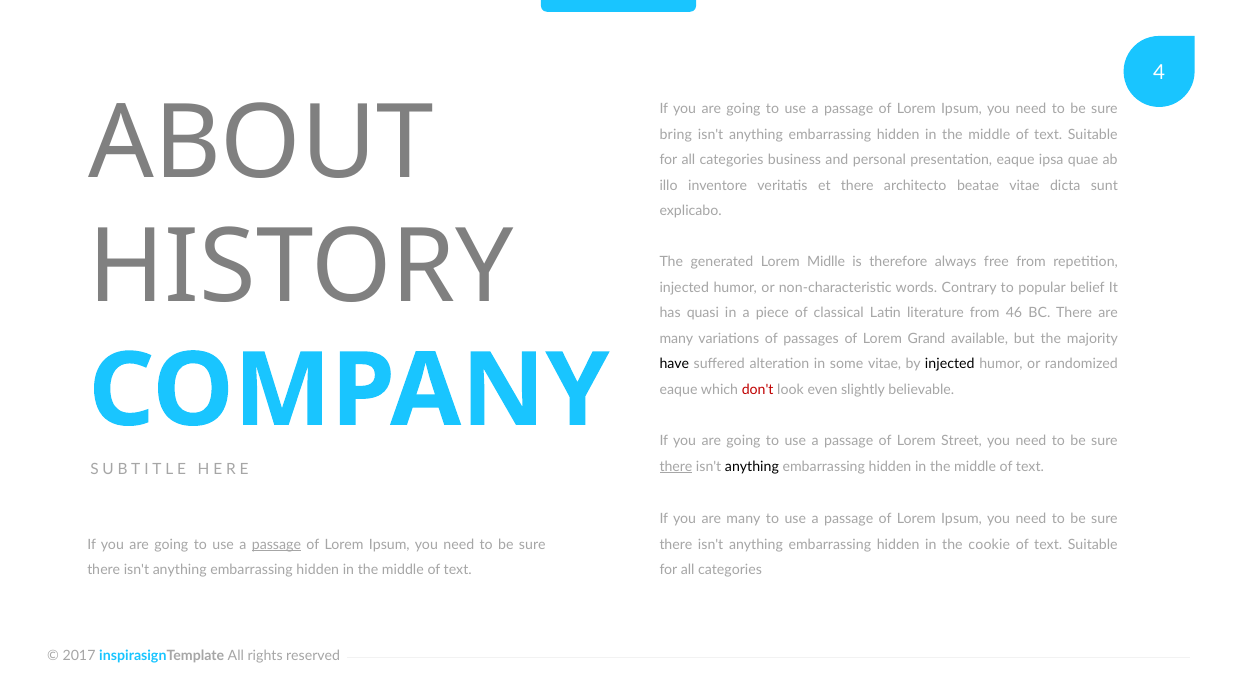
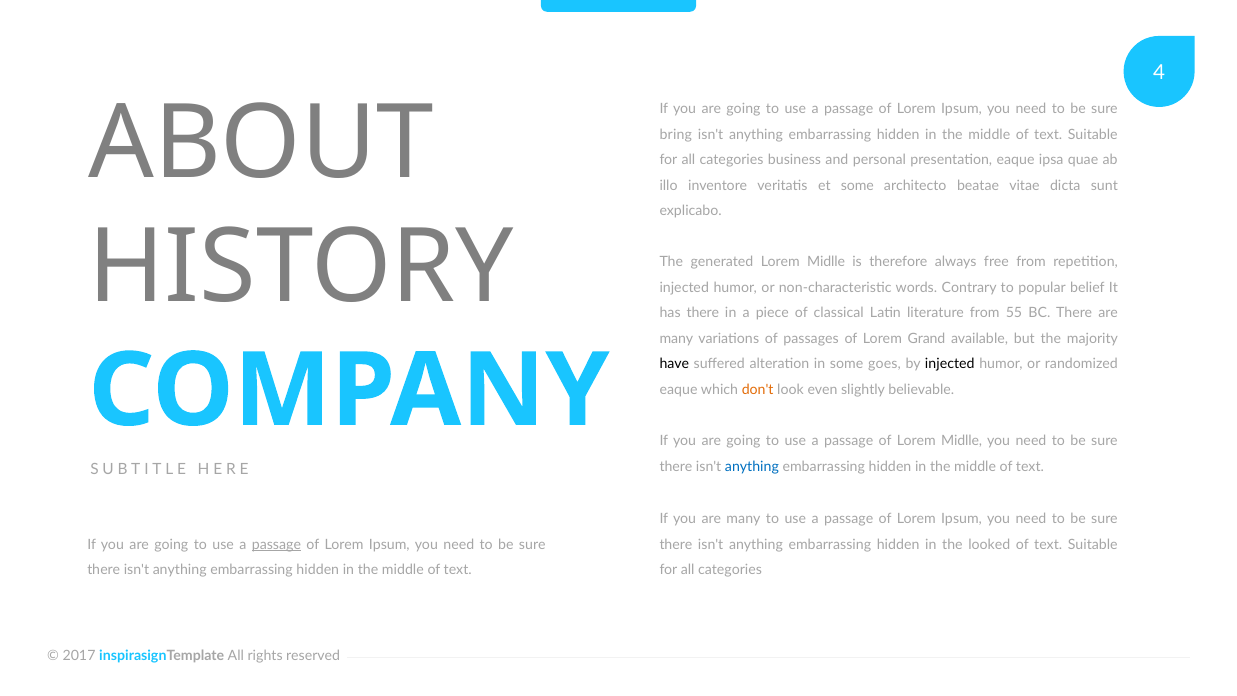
et there: there -> some (857, 185)
has quasi: quasi -> there (703, 313)
46: 46 -> 55 (1014, 313)
some vitae: vitae -> goes (884, 364)
don't colour: red -> orange (758, 390)
of Lorem Street: Street -> Midlle (962, 441)
there underline: present -> none (676, 466)
anything colour: black -> blue (752, 466)
cookie: cookie -> looked (989, 544)
